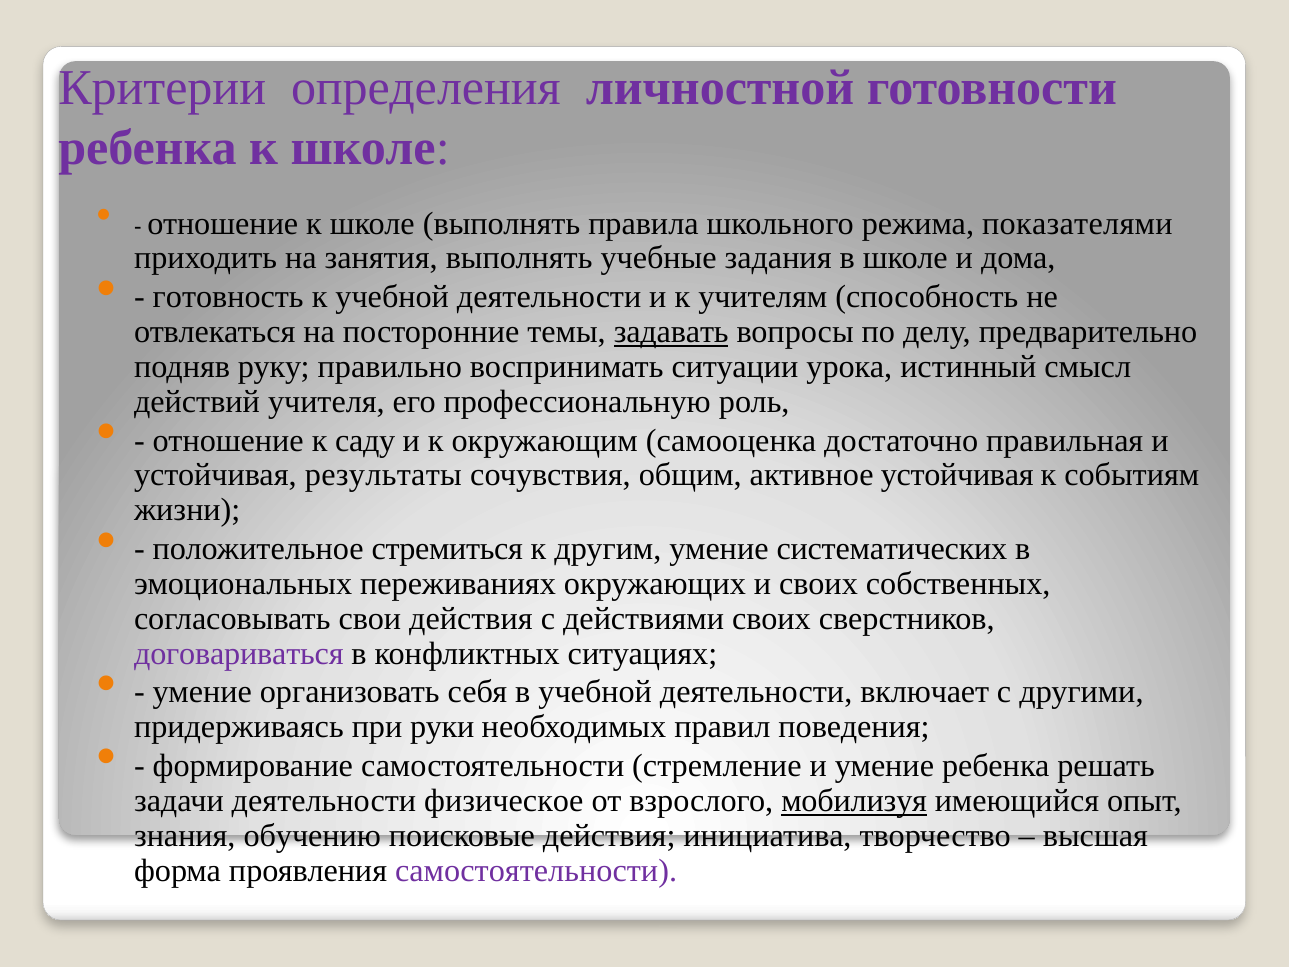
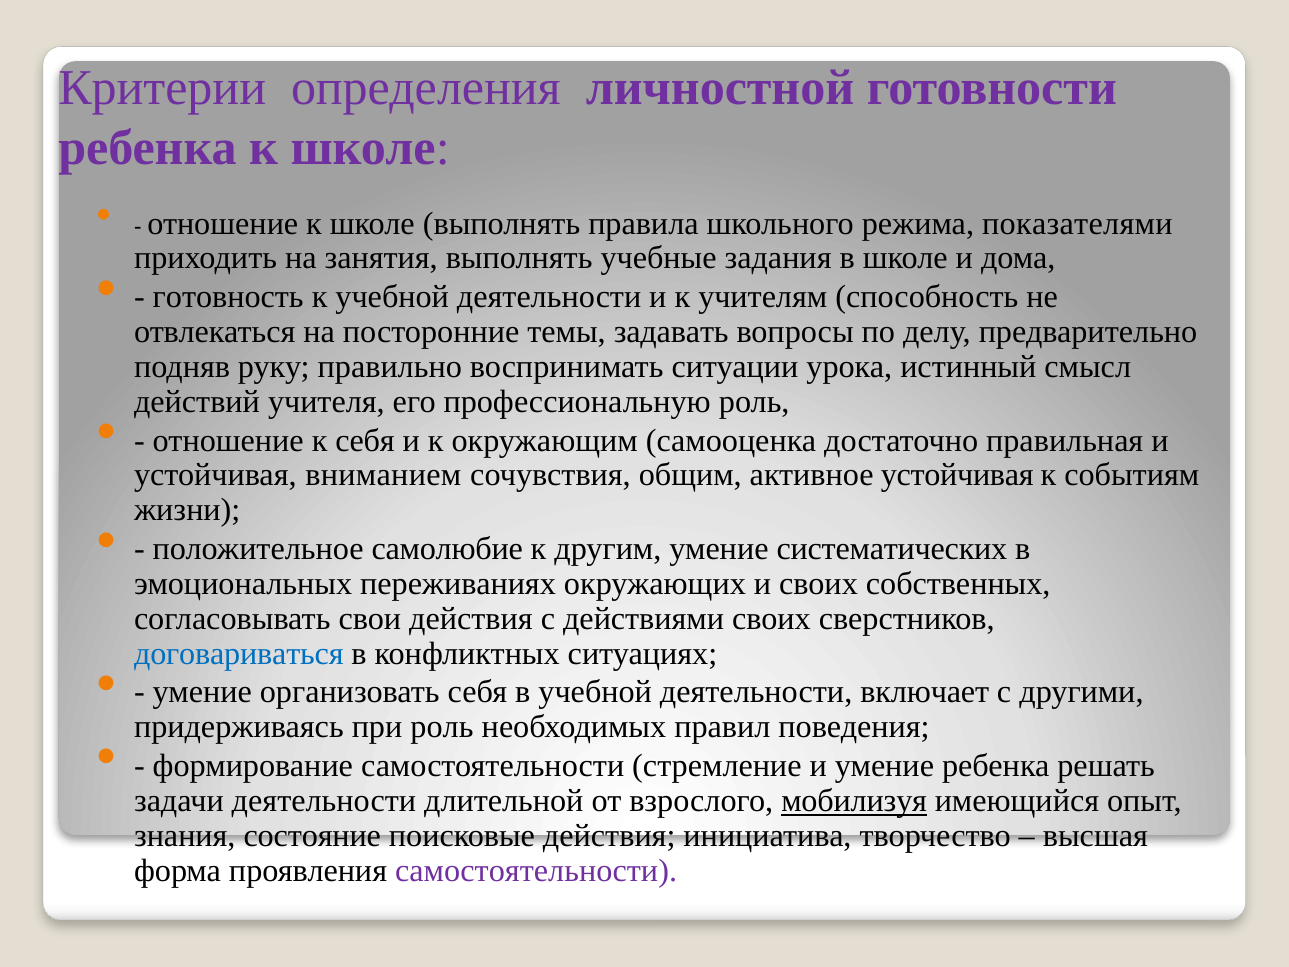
задавать underline: present -> none (671, 332)
к саду: саду -> себя (365, 440)
результаты: результаты -> вниманием (383, 475)
стремиться: стремиться -> самолюбие (447, 549)
договариваться colour: purple -> blue (239, 653)
при руки: руки -> роль (442, 727)
физическое: физическое -> длительной (504, 801)
обучению: обучению -> состояние (312, 835)
